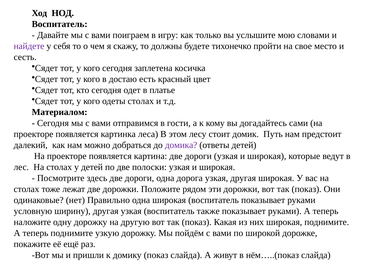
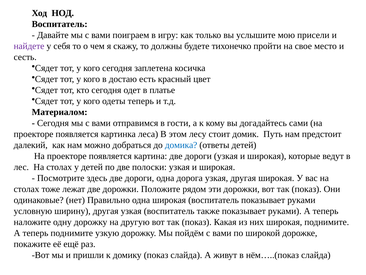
словами: словами -> присели (313, 35)
одеты столах: столах -> теперь (141, 101)
домика colour: purple -> blue (181, 145)
